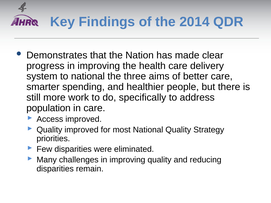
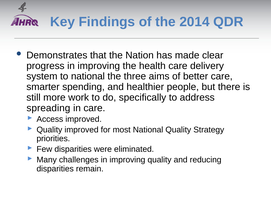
population: population -> spreading (48, 108)
